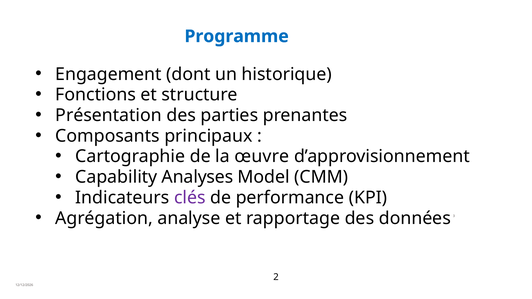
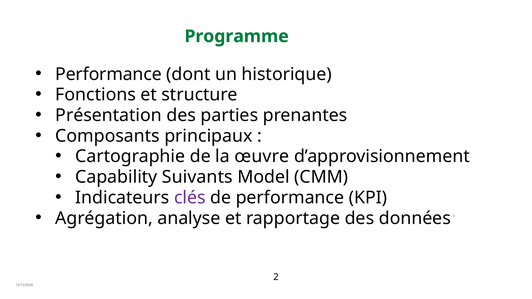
Programme colour: blue -> green (237, 36)
Engagement: Engagement -> Performance (108, 74)
Analyses: Analyses -> Suivants (197, 177)
